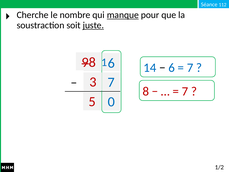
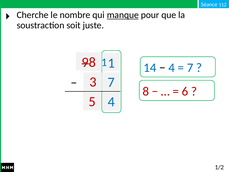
juste underline: present -> none (93, 25)
6: 6 -> 1 (111, 63)
6: 6 -> 4 (172, 68)
7: 7 -> 6 (185, 91)
5 0: 0 -> 4 (111, 102)
